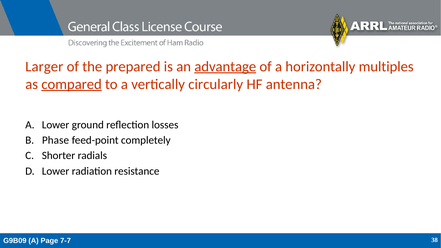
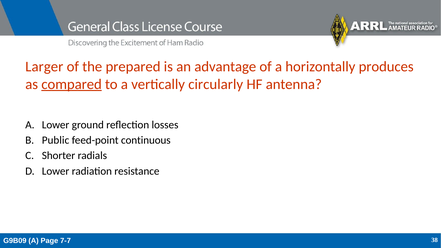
advantage underline: present -> none (225, 67)
multiples: multiples -> produces (386, 67)
Phase: Phase -> Public (56, 140)
completely: completely -> continuous (146, 140)
